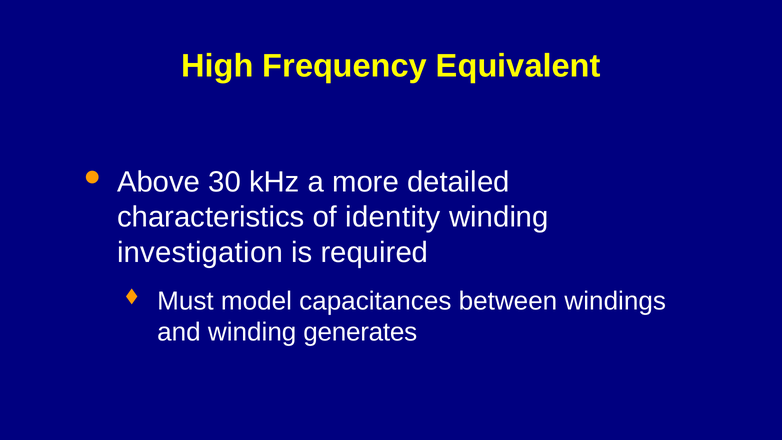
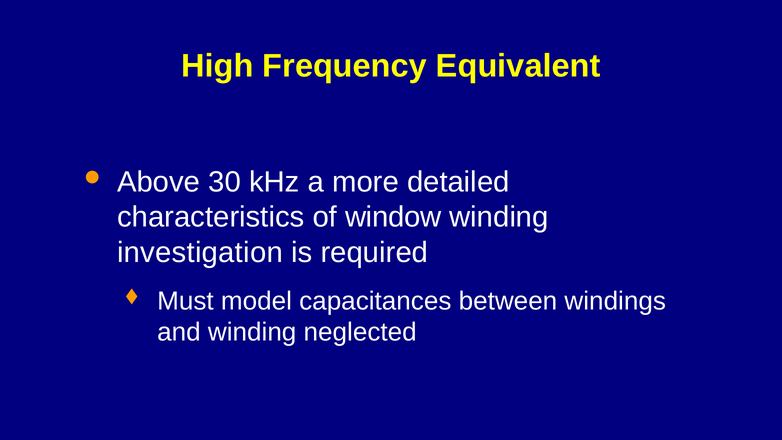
identity: identity -> window (393, 217)
generates: generates -> neglected (360, 332)
